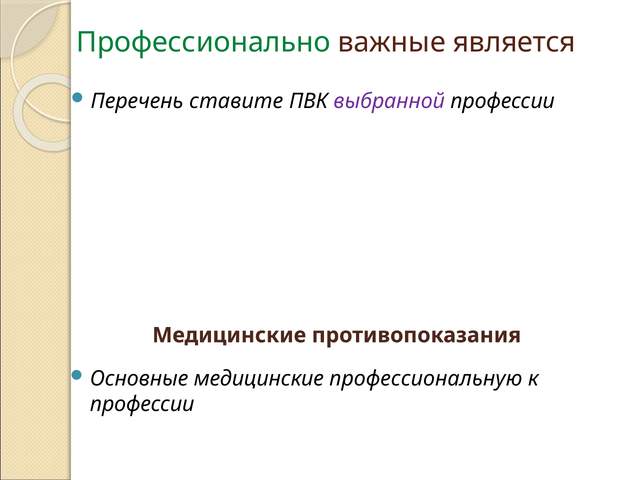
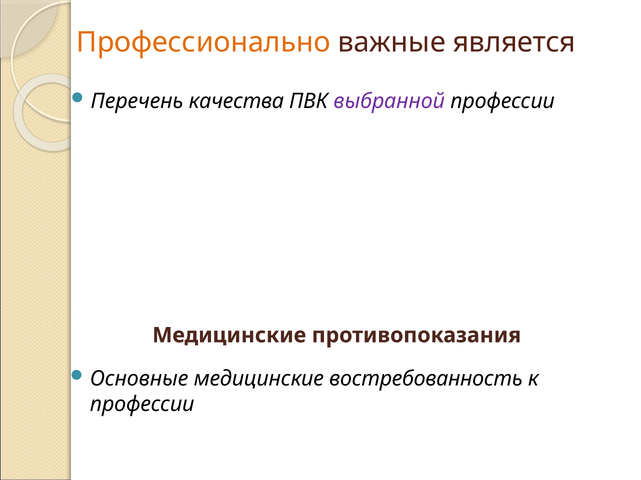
Профессионально colour: green -> orange (203, 42)
ставите: ставите -> качества (236, 101)
профессиональную: профессиональную -> востребованность (426, 379)
